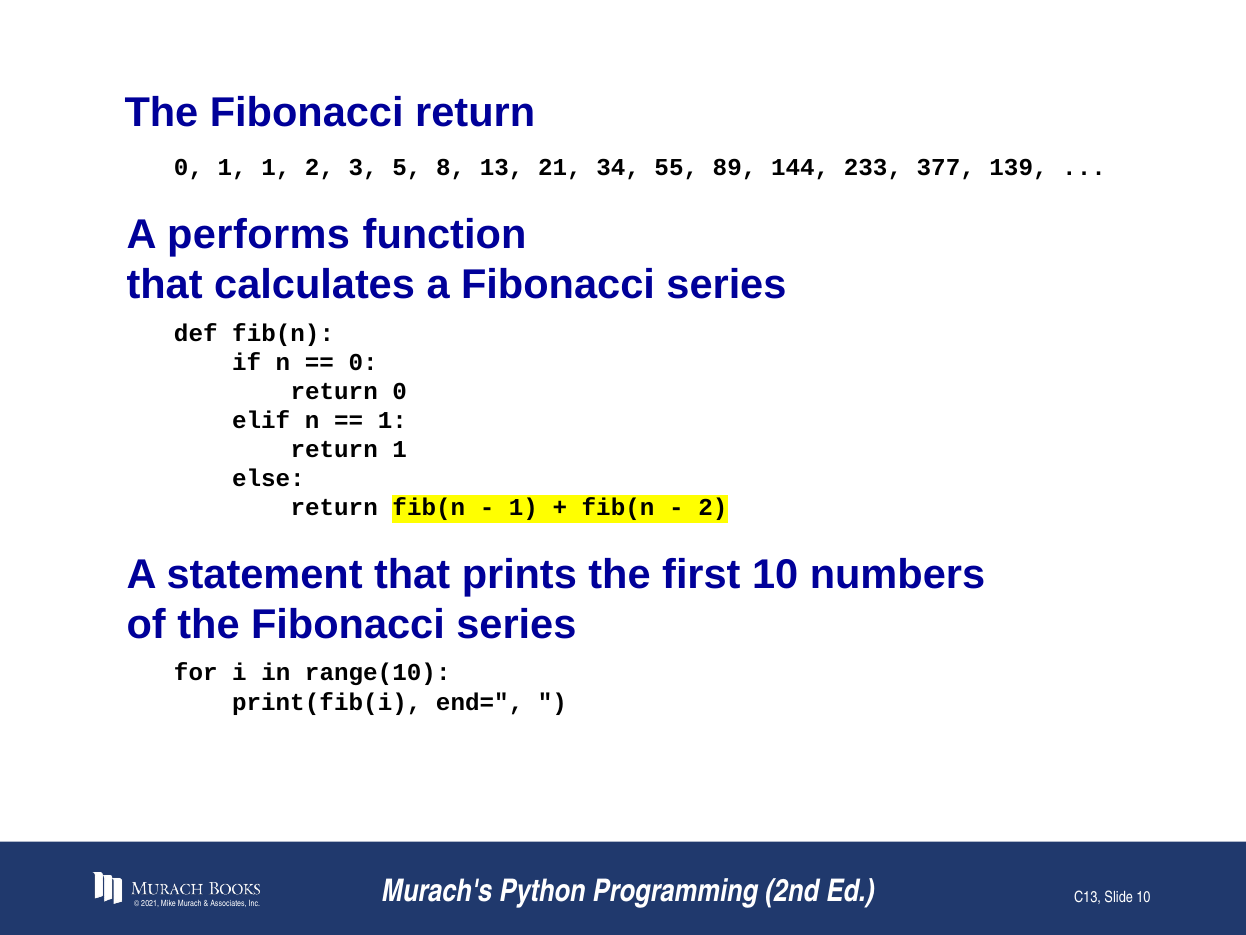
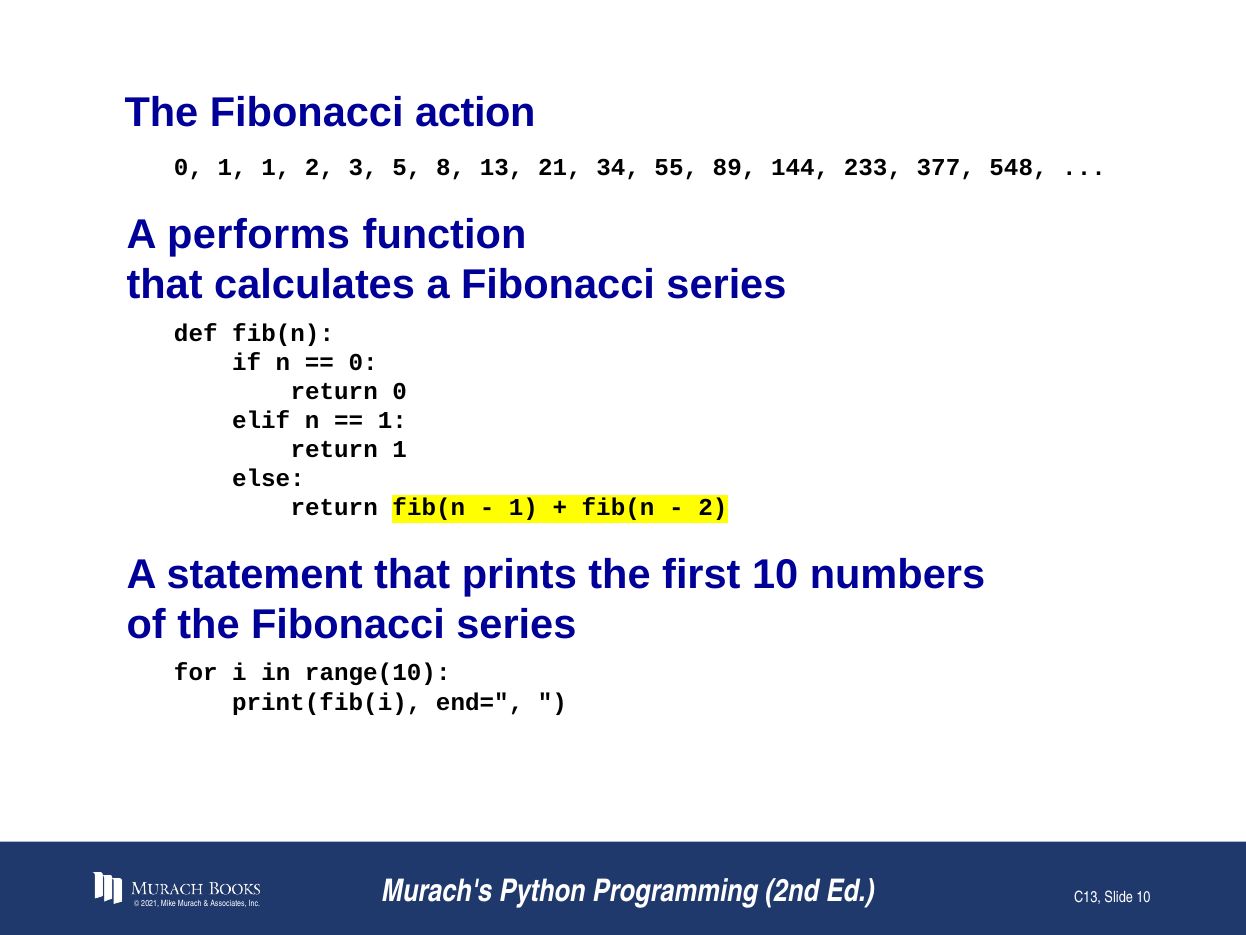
Fibonacci return: return -> action (475, 113)
139: 139 -> 548 (1018, 168)
